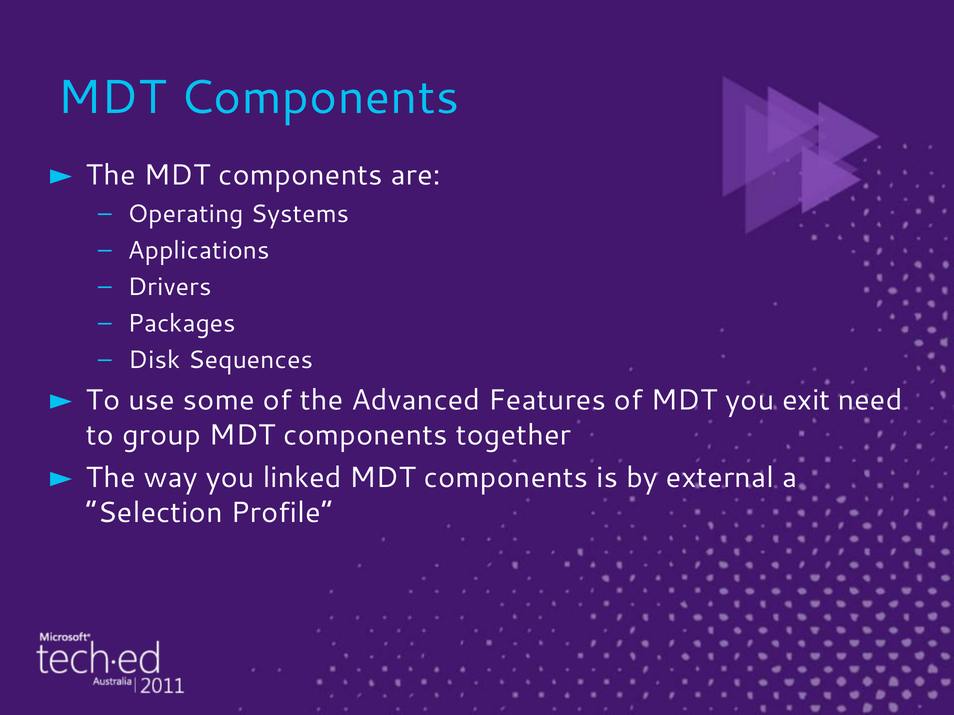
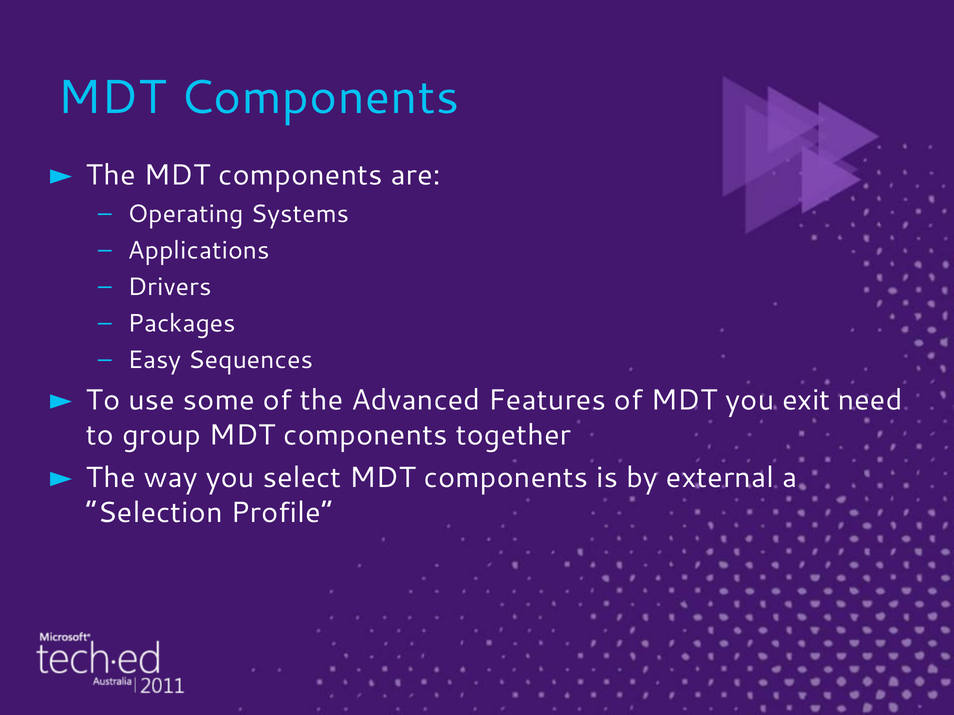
Disk: Disk -> Easy (155, 360)
linked: linked -> select (302, 478)
